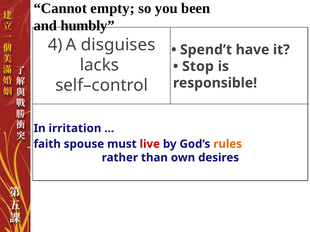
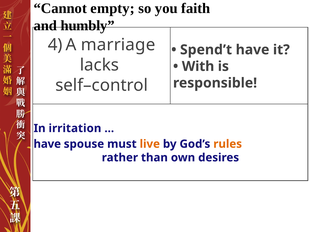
been: been -> faith (196, 8)
disguises: disguises -> marriage (118, 45)
Stop: Stop -> With (198, 66)
faith: faith -> have (47, 144)
live colour: red -> orange (150, 144)
